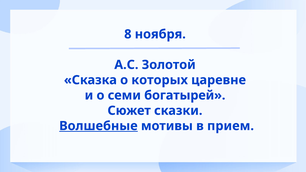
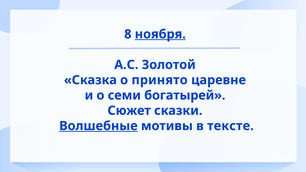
ноября underline: none -> present (160, 34)
которых: которых -> принято (160, 80)
прием: прием -> тексте (230, 126)
